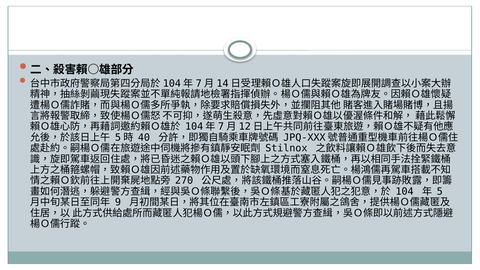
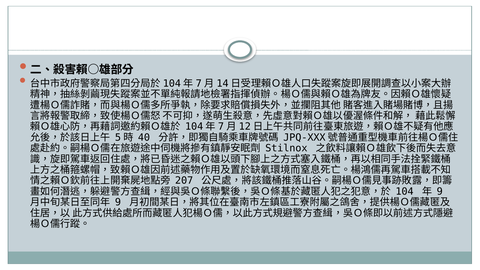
270: 270 -> 207 (184, 181)
5: 5 -> 9 (440, 191)
